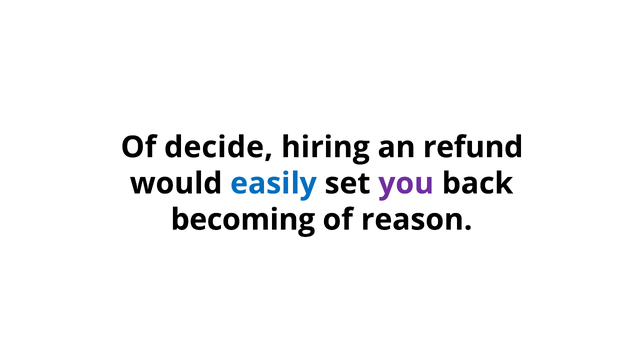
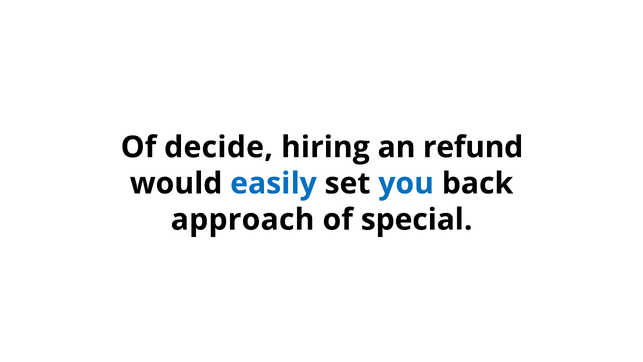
you colour: purple -> blue (406, 183)
becoming: becoming -> approach (243, 220)
reason: reason -> special (417, 220)
